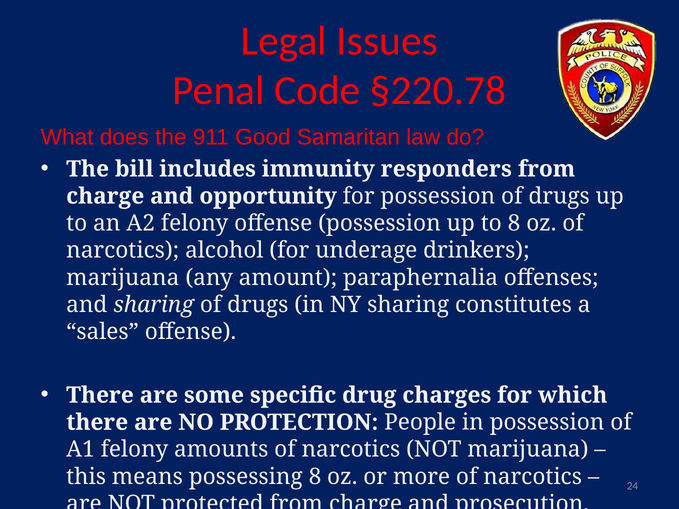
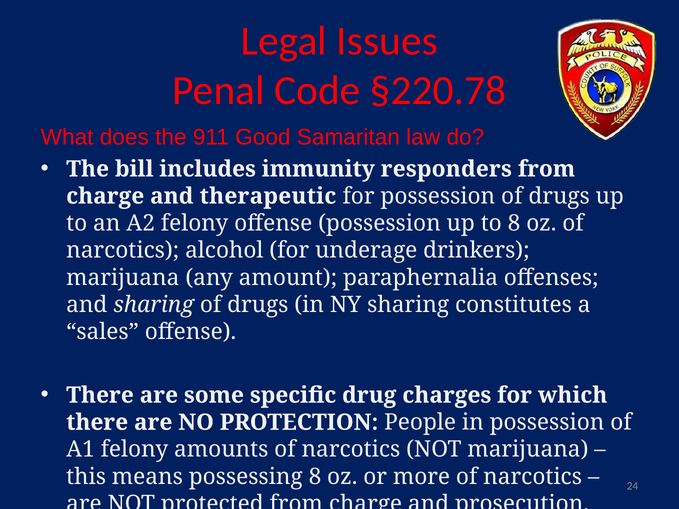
opportunity: opportunity -> therapeutic (268, 196)
